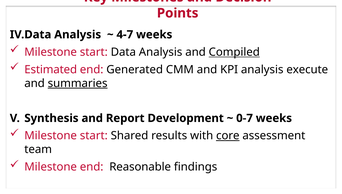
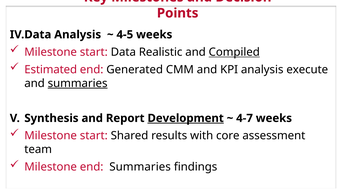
4-7: 4-7 -> 4-5 (125, 35)
Data Analysis: Analysis -> Realistic (161, 52)
Development underline: none -> present (186, 118)
0-7: 0-7 -> 4-7 (245, 118)
core underline: present -> none (228, 136)
end Reasonable: Reasonable -> Summaries (140, 167)
